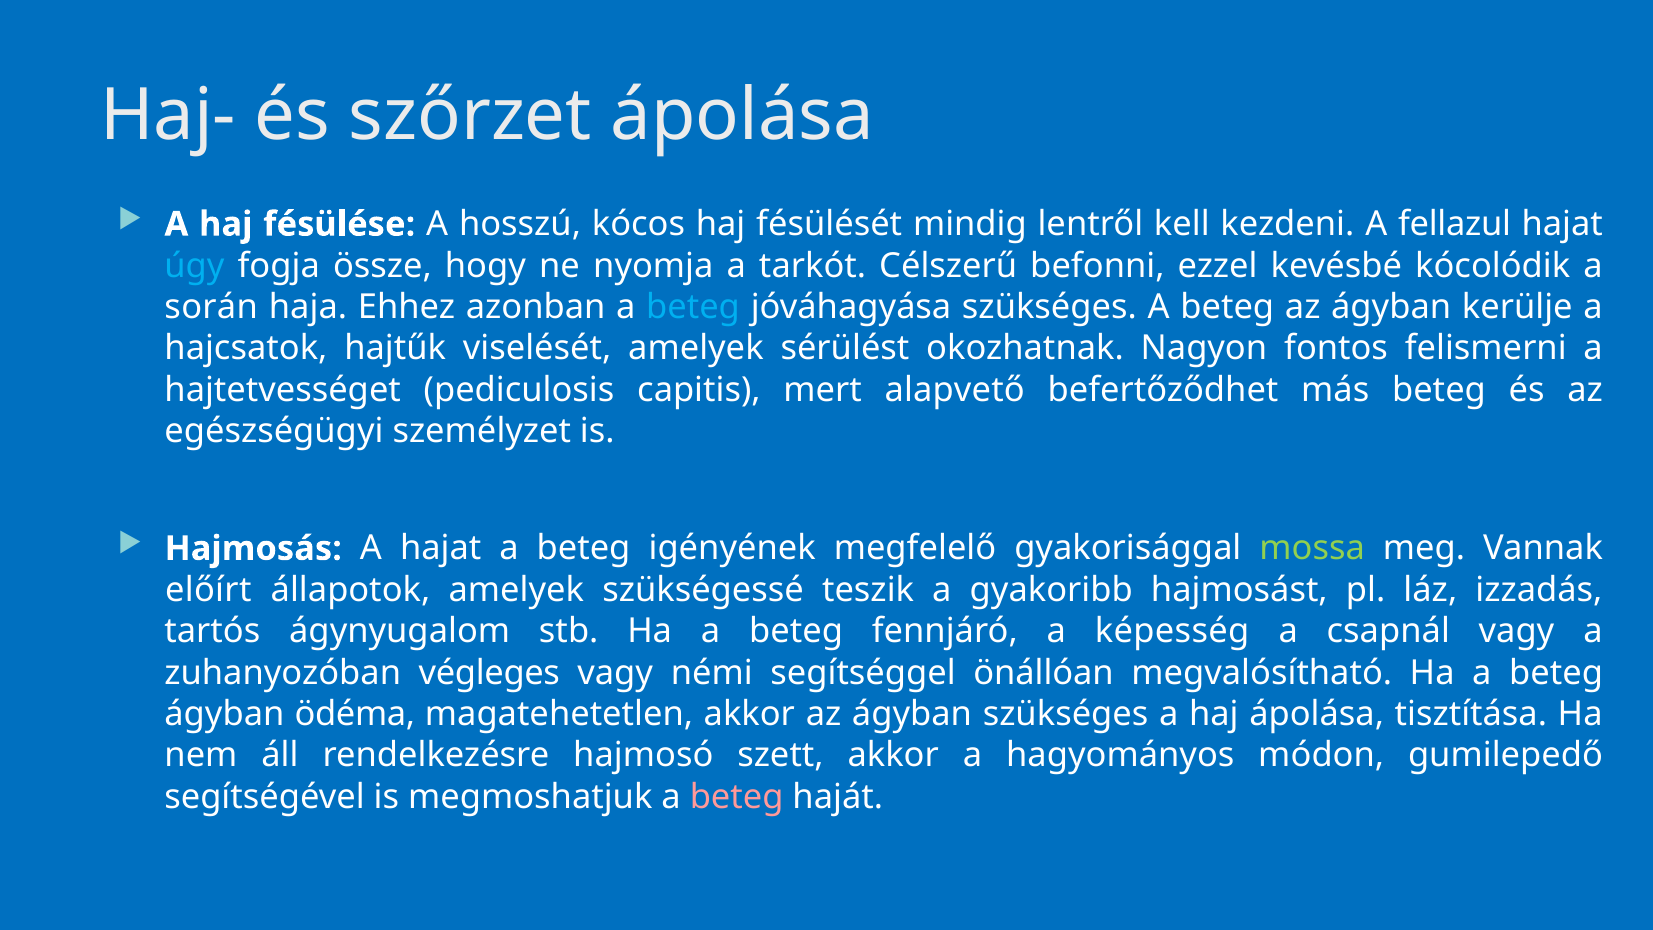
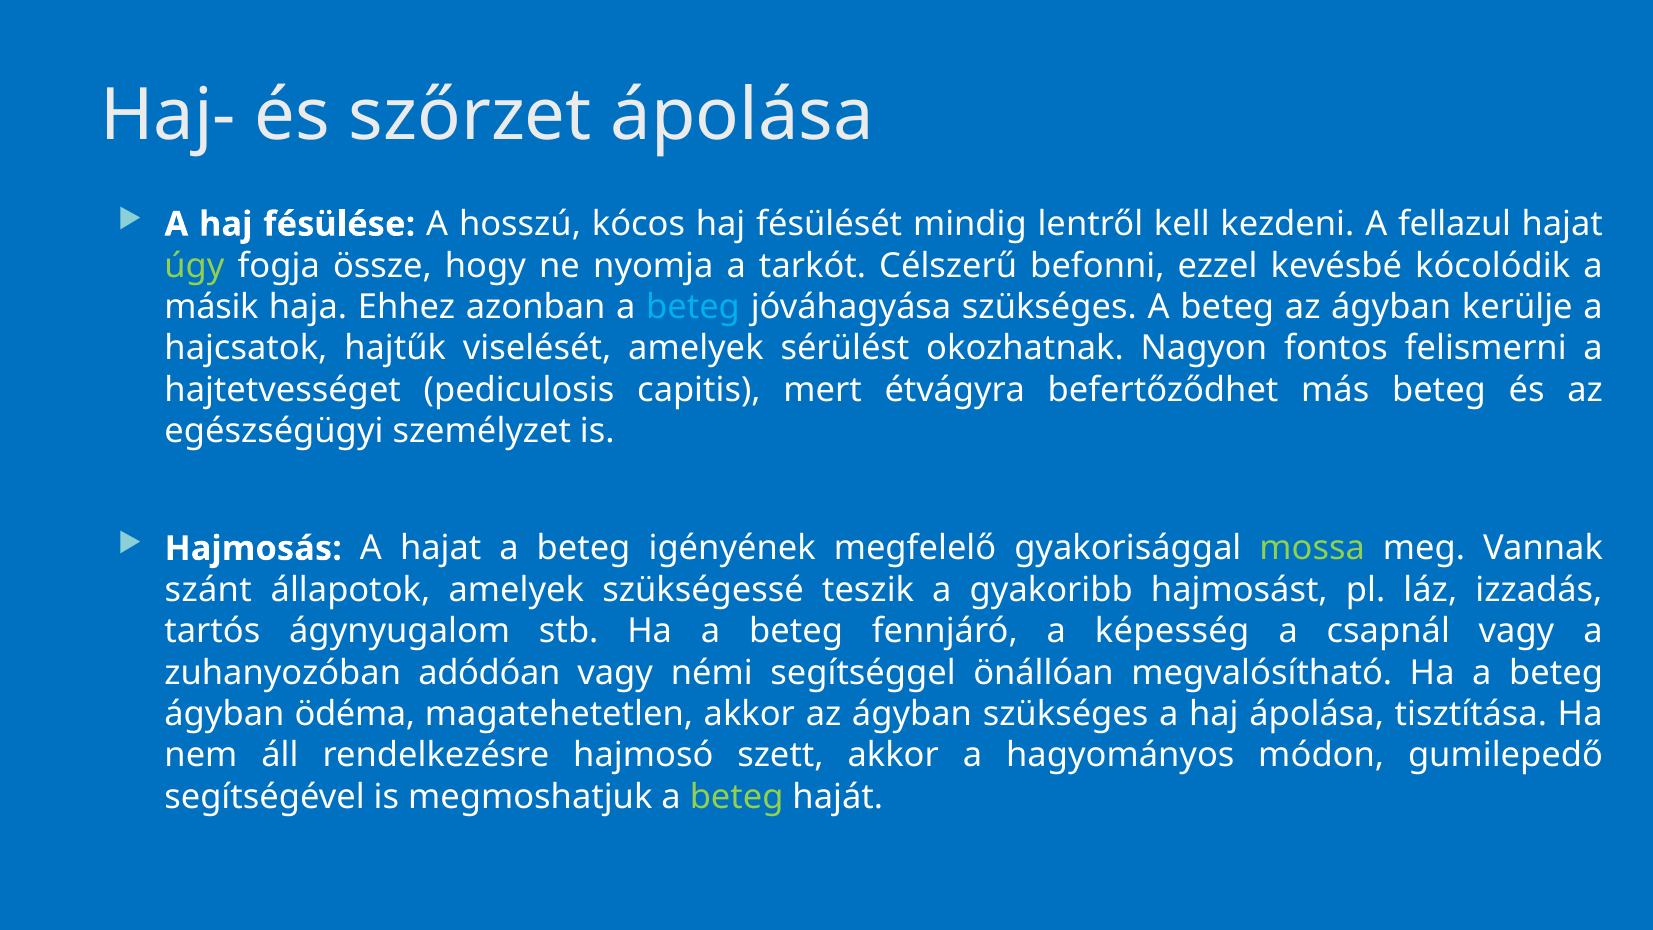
úgy colour: light blue -> light green (194, 266)
során: során -> másik (212, 307)
alapvető: alapvető -> étvágyra (955, 390)
előírt: előírt -> szánt (208, 590)
végleges: végleges -> adódóan (489, 673)
beteg colour: pink -> light green (737, 797)
